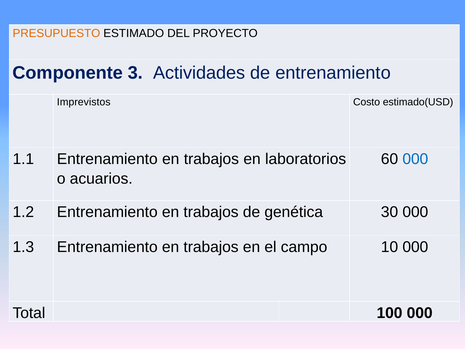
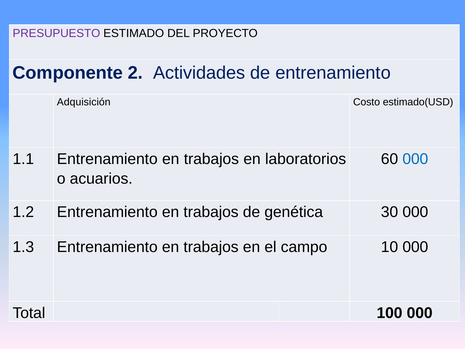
PRESUPUESTO colour: orange -> purple (56, 33)
3: 3 -> 2 (135, 73)
Imprevistos: Imprevistos -> Adquisición (84, 102)
